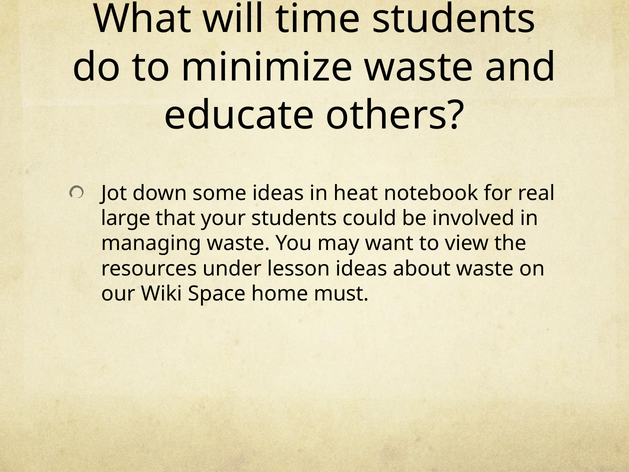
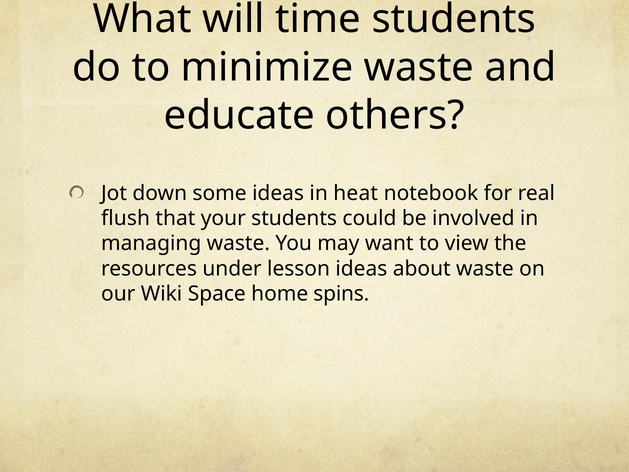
large: large -> flush (126, 218)
must: must -> spins (341, 294)
